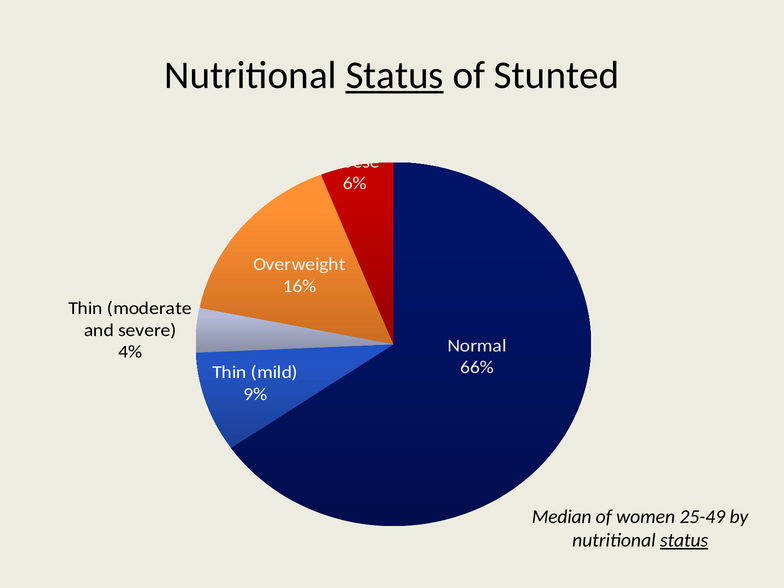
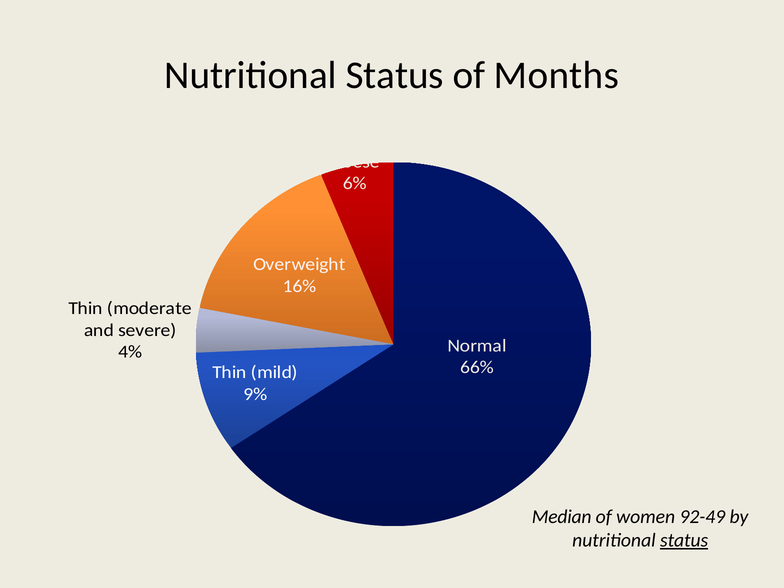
Status underline: present -> none (395, 75)
Stunted: Stunted -> Months (556, 75)
25-49: 25-49 -> 92-49 (702, 517)
